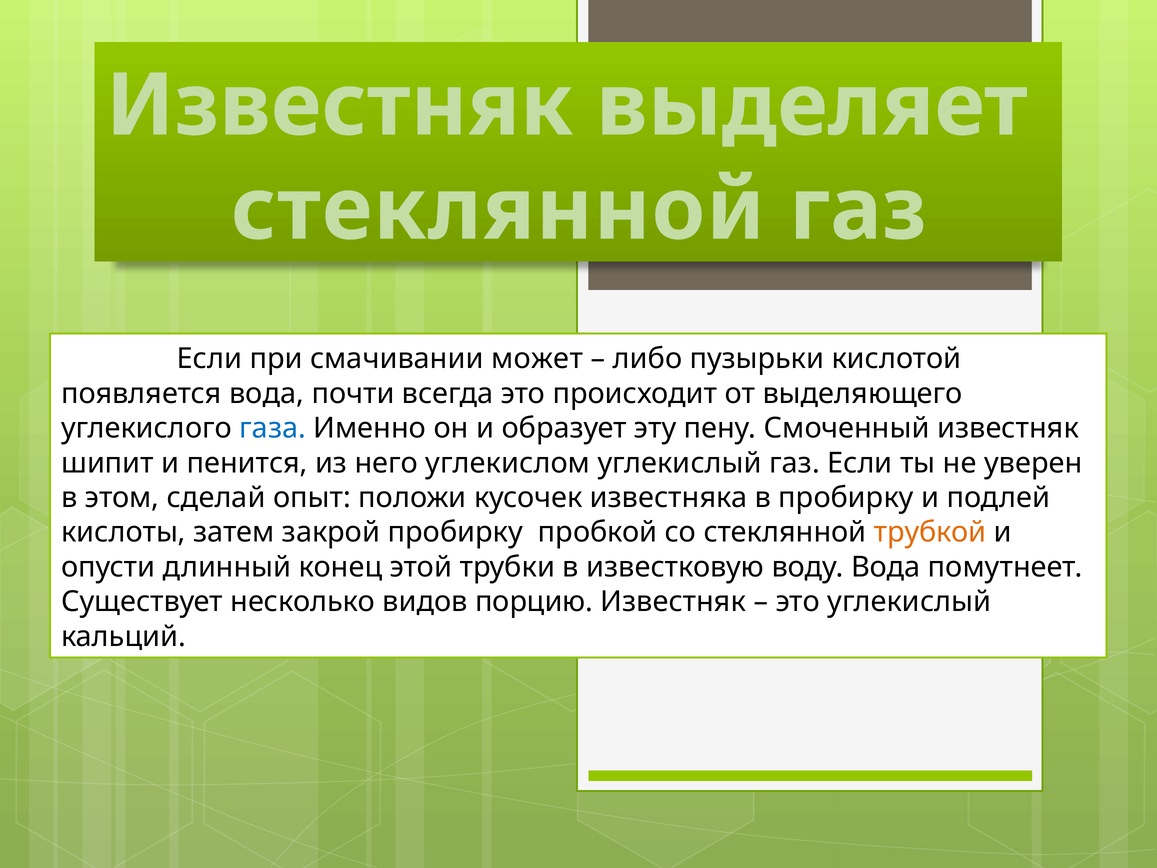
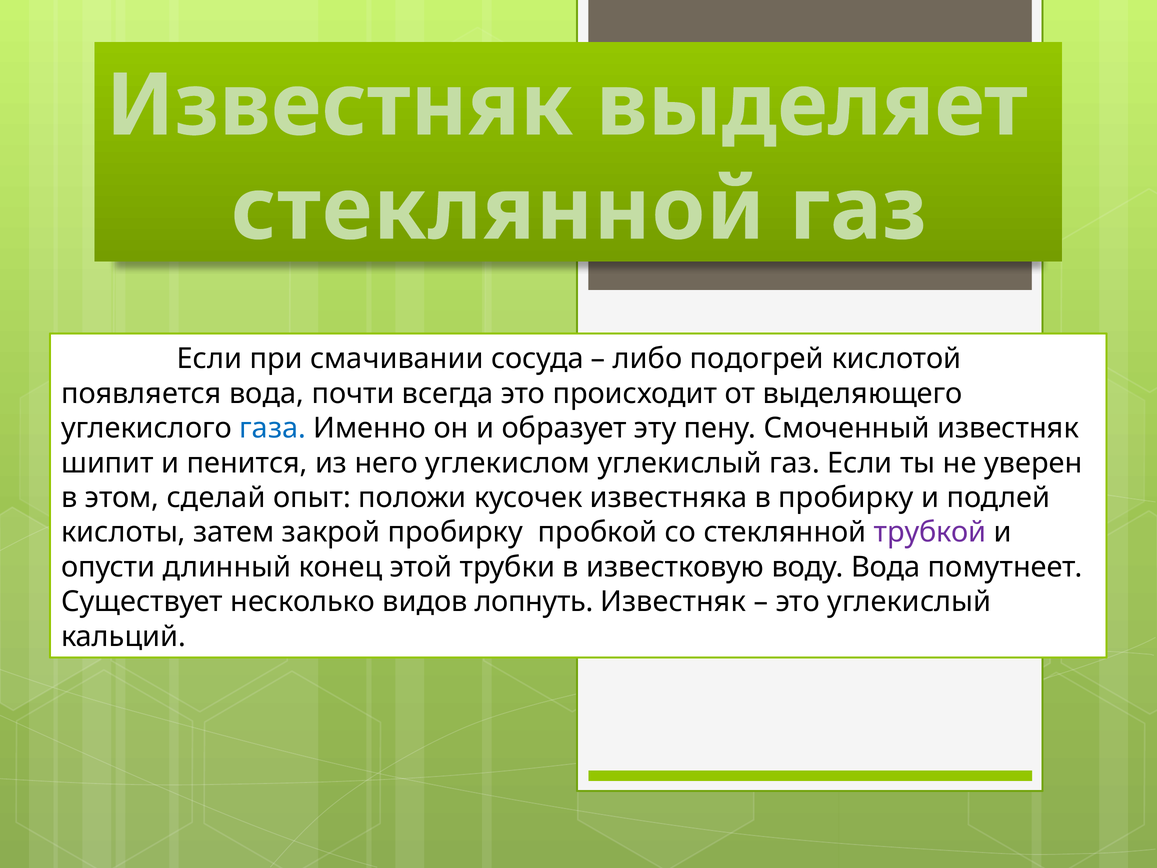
может: может -> сосуда (537, 359)
пузырьки: пузырьки -> подогрей (757, 359)
трубкой colour: orange -> purple (930, 532)
порцию: порцию -> лопнуть (534, 602)
